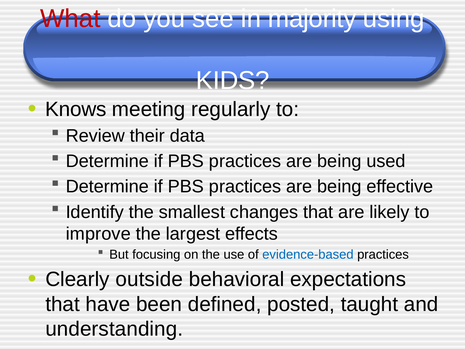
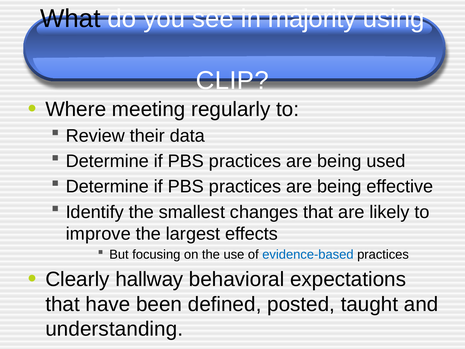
What colour: red -> black (70, 19)
KIDS: KIDS -> CLIP (232, 81)
Knows: Knows -> Where (76, 109)
outside: outside -> hallway (149, 279)
